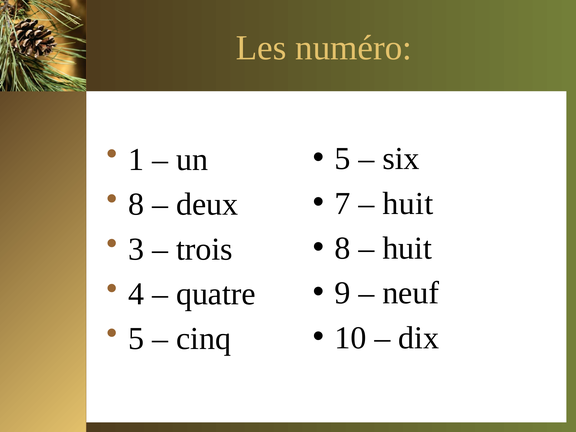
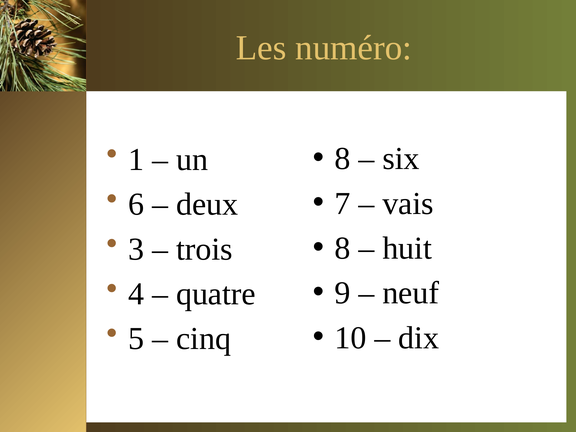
5: 5 -> 8 (342, 159)
huit: huit -> vais (408, 203)
8: 8 -> 6 (136, 204)
